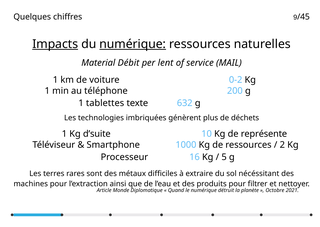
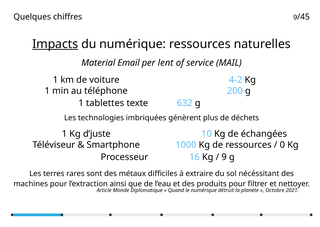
numérique underline: present -> none (133, 44)
Débit: Débit -> Email (129, 63)
0-2: 0-2 -> 4-2 (236, 80)
d’suite: d’suite -> d’juste (97, 134)
représente: représente -> échangées (264, 134)
2: 2 -> 0 (282, 144)
5: 5 -> 9 (224, 157)
